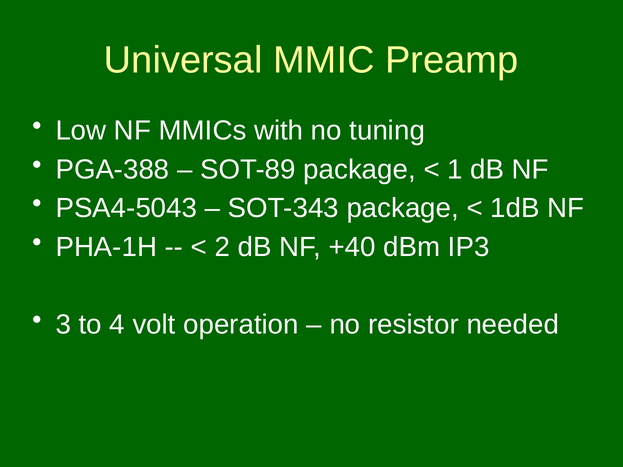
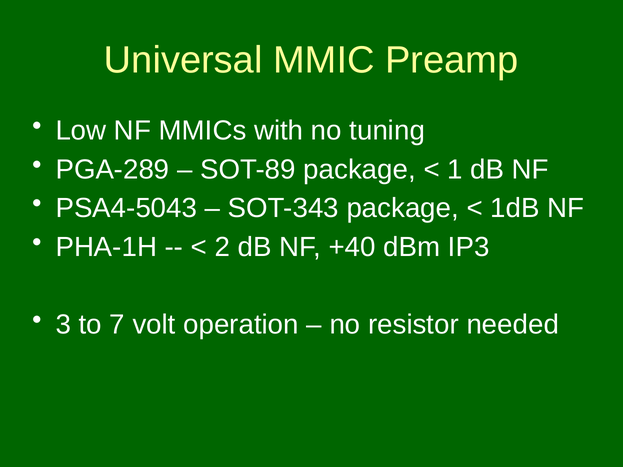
PGA-388: PGA-388 -> PGA-289 (112, 169)
4: 4 -> 7 (117, 325)
